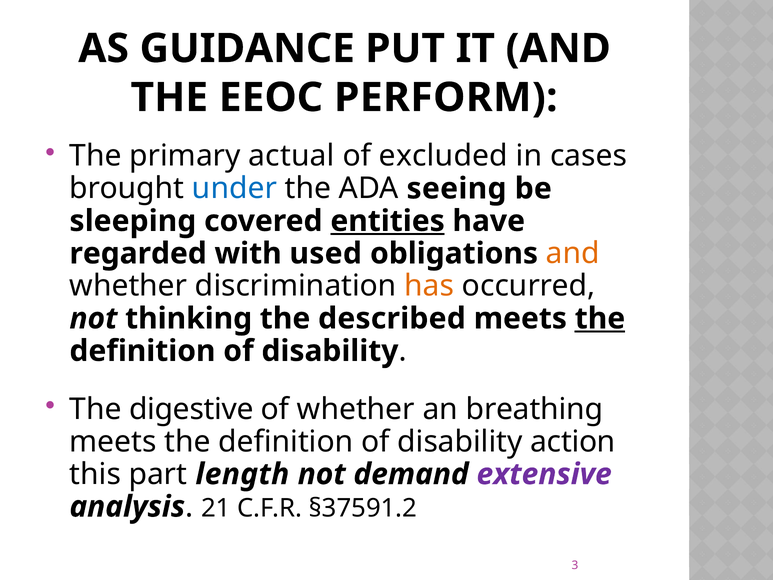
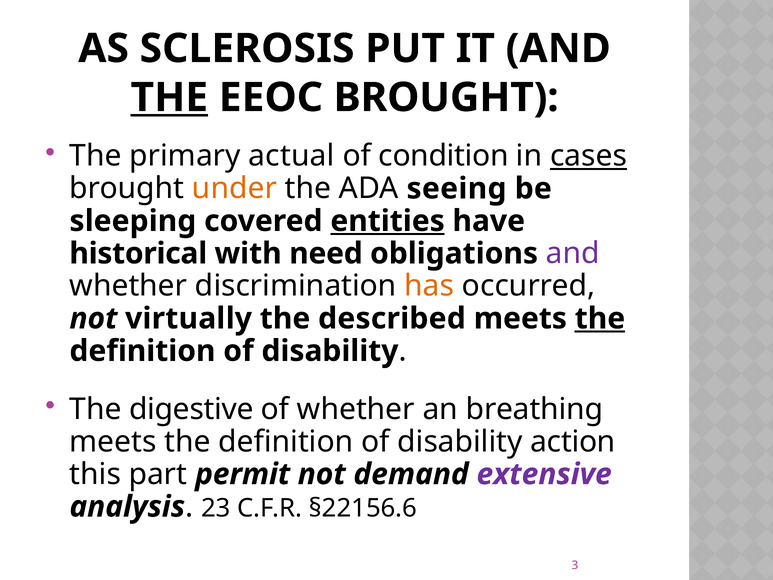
GUIDANCE: GUIDANCE -> SCLEROSIS (247, 49)
THE underline: none -> present (169, 98)
EEOC PERFORM: PERFORM -> BROUGHT (446, 98)
excluded: excluded -> condition (444, 156)
cases underline: none -> present (589, 156)
under colour: blue -> orange (234, 188)
regarded: regarded -> historical (138, 253)
used: used -> need (326, 253)
and colour: orange -> purple (573, 253)
thinking: thinking -> virtually (189, 318)
length: length -> permit (243, 474)
21: 21 -> 23 (216, 508)
§37591.2: §37591.2 -> §22156.6 (363, 508)
